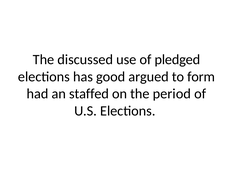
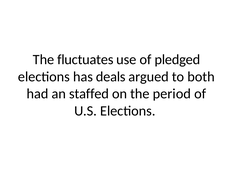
discussed: discussed -> fluctuates (85, 59)
good: good -> deals (111, 77)
form: form -> both (201, 77)
